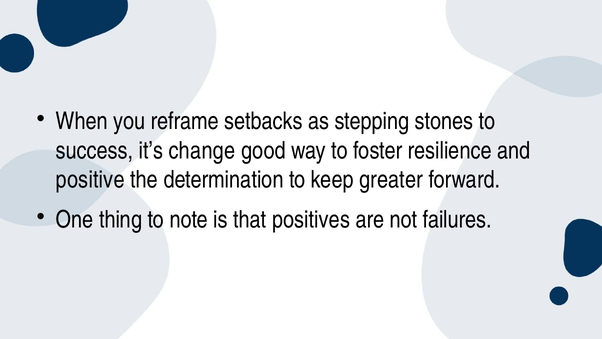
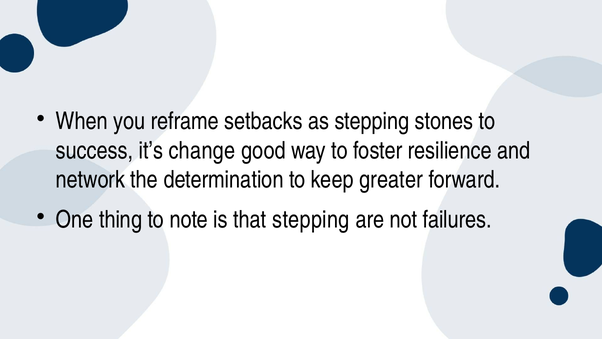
positive: positive -> network (90, 180)
that positives: positives -> stepping (311, 219)
